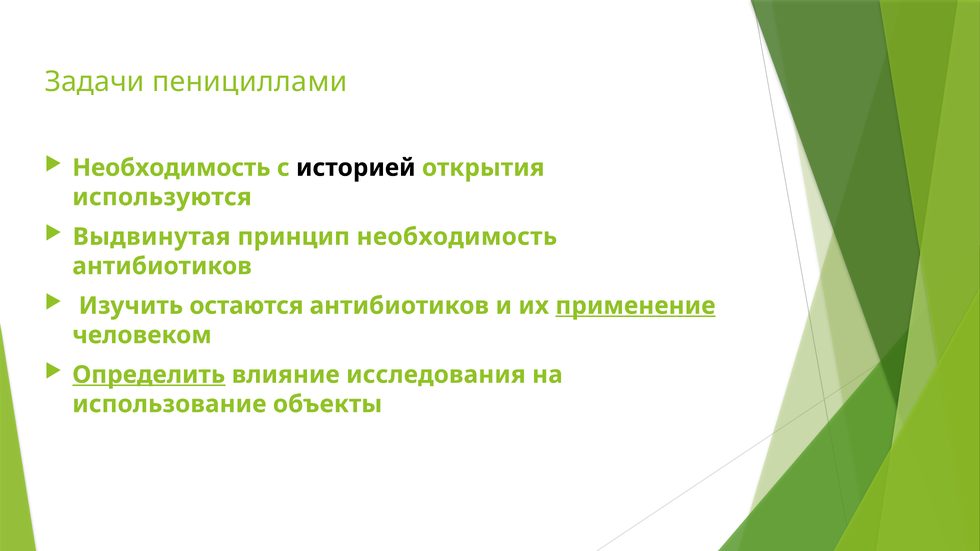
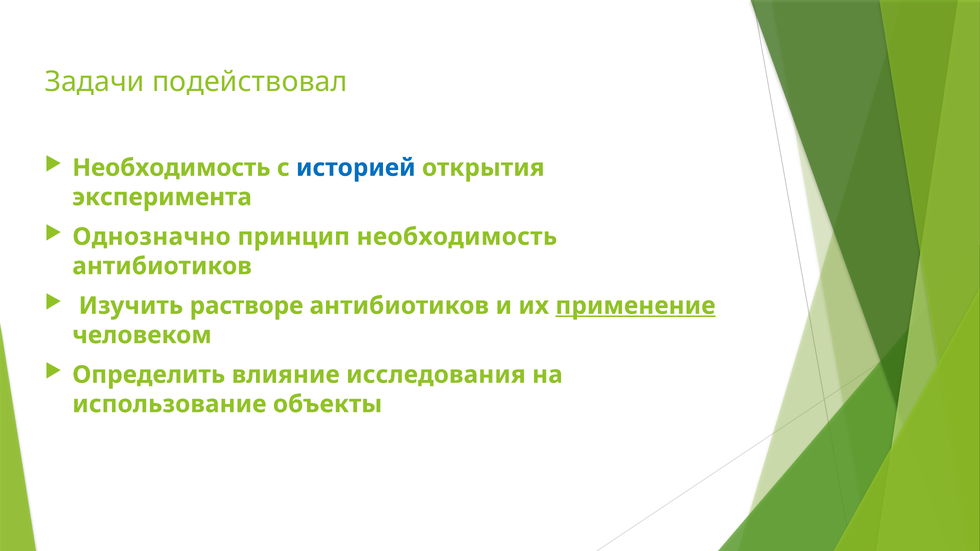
пенициллами: пенициллами -> подействовал (250, 82)
историей colour: black -> blue (356, 168)
используются: используются -> эксперимента (162, 197)
Выдвинутая: Выдвинутая -> Однозначно (152, 237)
остаются: остаются -> растворе (246, 306)
Определить underline: present -> none (149, 375)
